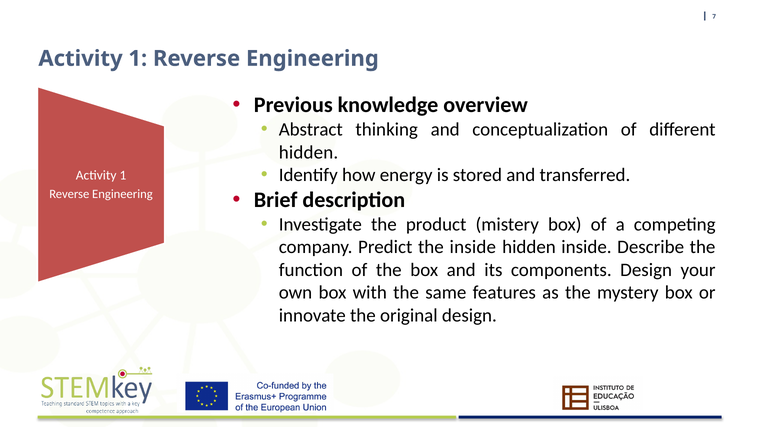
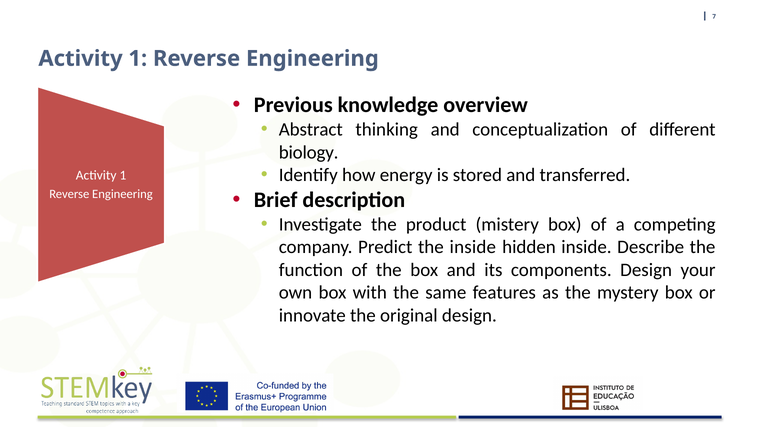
hidden: hidden -> biology (309, 152)
